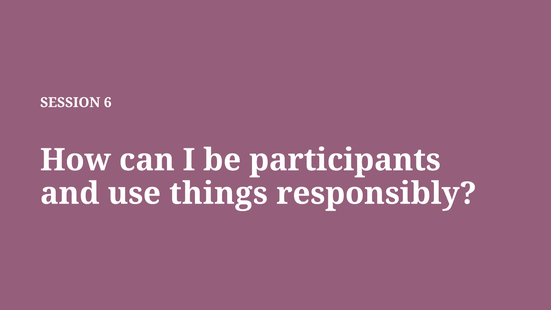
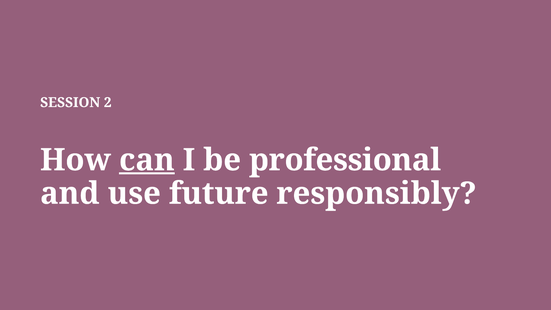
6: 6 -> 2 (108, 103)
can underline: none -> present (147, 160)
participants: participants -> professional (345, 160)
things: things -> future (219, 193)
